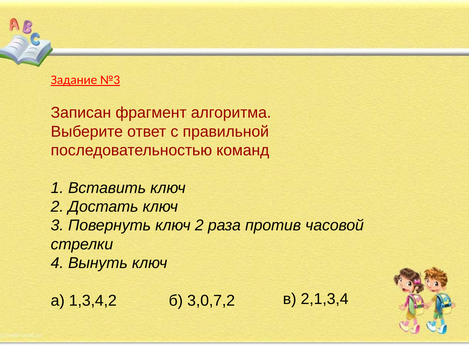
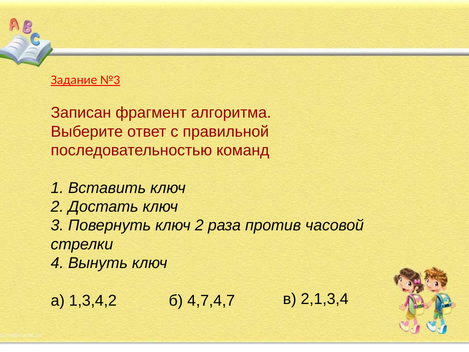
3,0,7,2: 3,0,7,2 -> 4,7,4,7 (211, 300)
